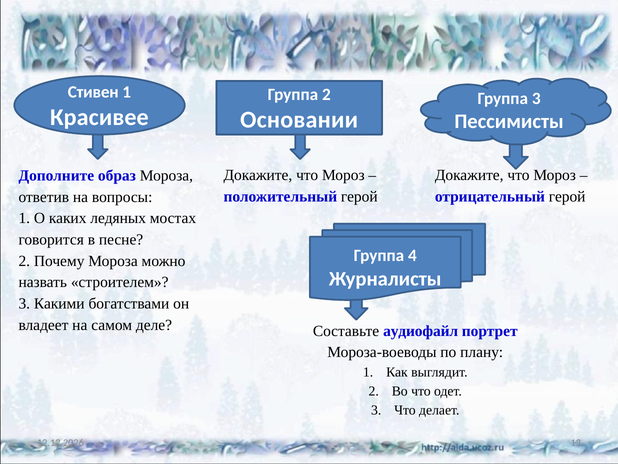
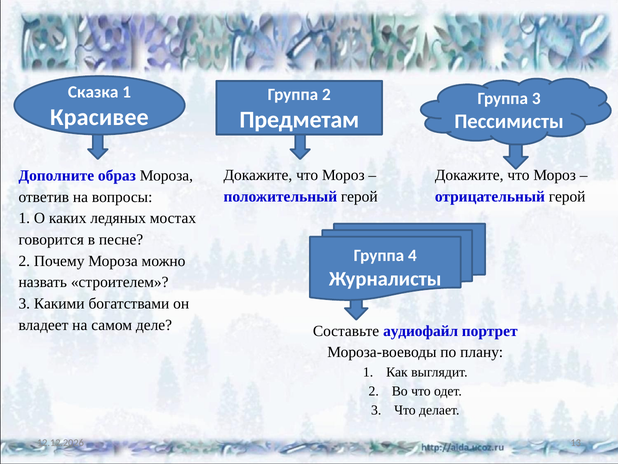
Стивен: Стивен -> Сказка (93, 92)
Основании: Основании -> Предметам (299, 120)
